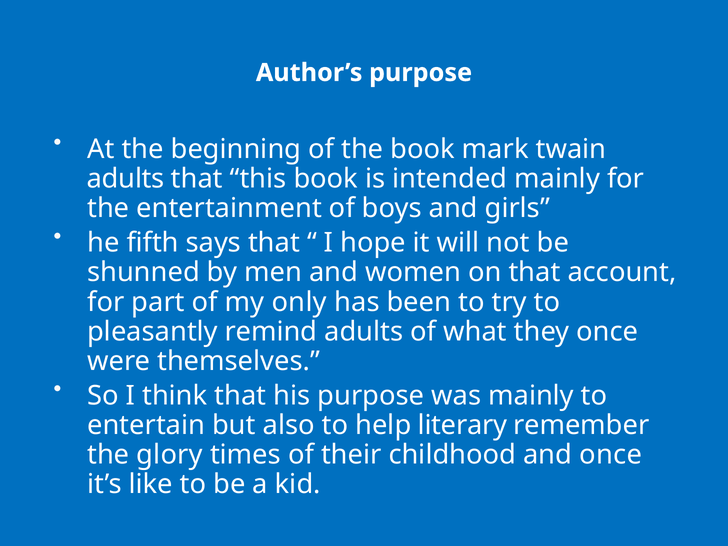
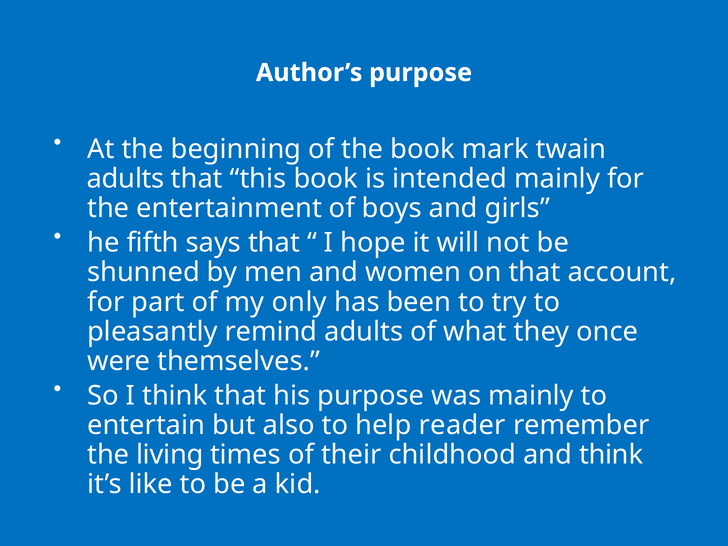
literary: literary -> reader (462, 425)
glory: glory -> living (170, 455)
and once: once -> think (611, 455)
